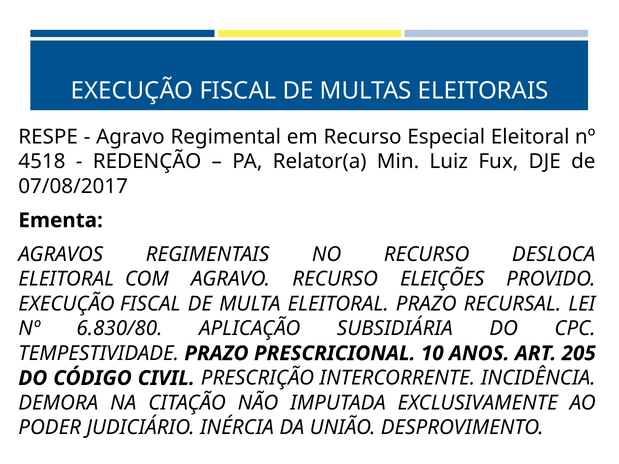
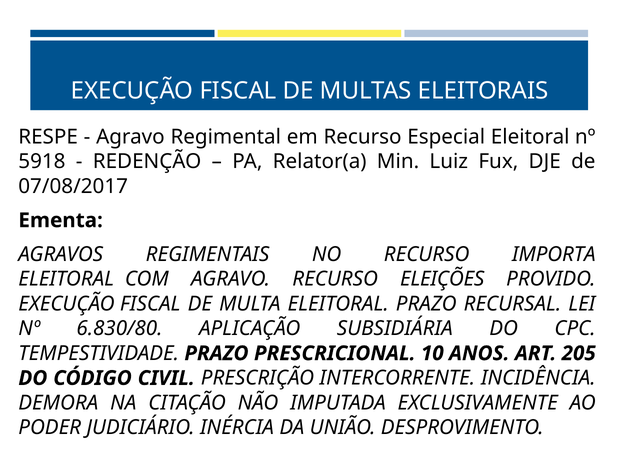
4518: 4518 -> 5918 (42, 162)
DESLOCA: DESLOCA -> IMPORTA (554, 255)
